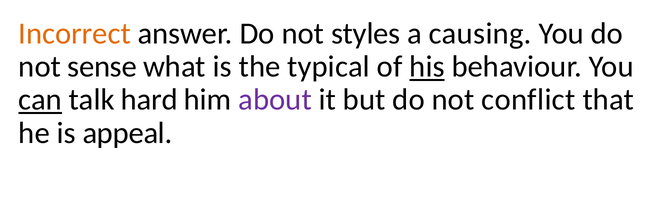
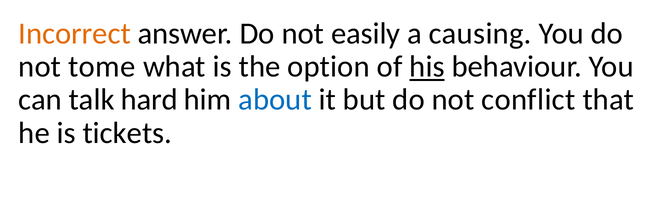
styles: styles -> easily (366, 34)
sense: sense -> tome (102, 67)
typical: typical -> option (329, 67)
can underline: present -> none (40, 100)
about colour: purple -> blue (275, 100)
appeal: appeal -> tickets (127, 133)
